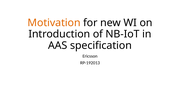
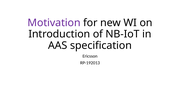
Motivation colour: orange -> purple (54, 23)
